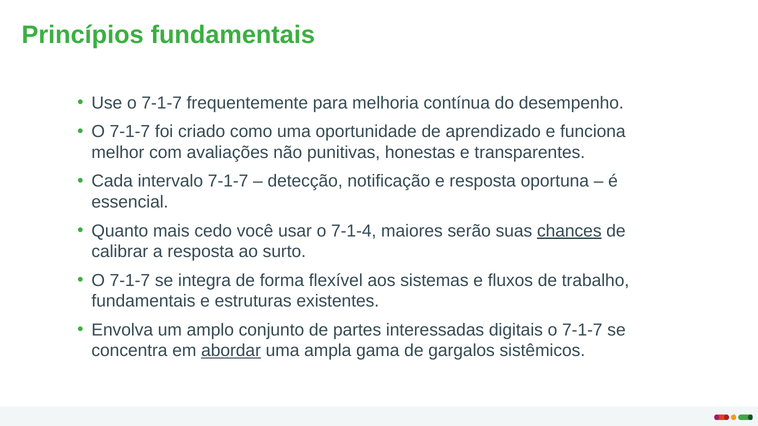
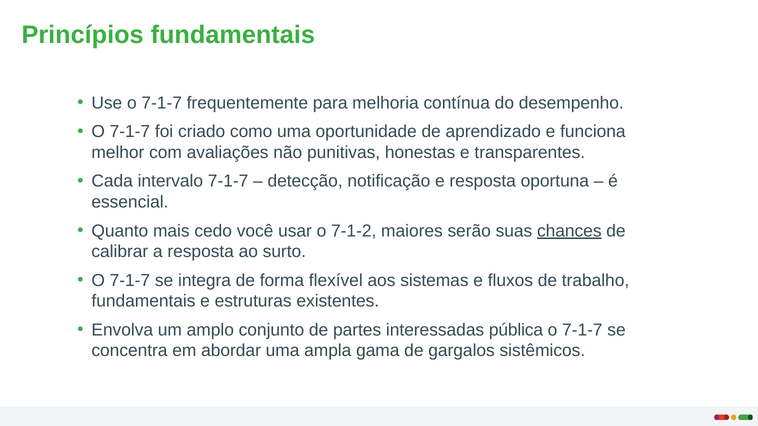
7-1-4: 7-1-4 -> 7-1-2 (354, 231)
digitais: digitais -> pública (516, 330)
abordar underline: present -> none (231, 351)
